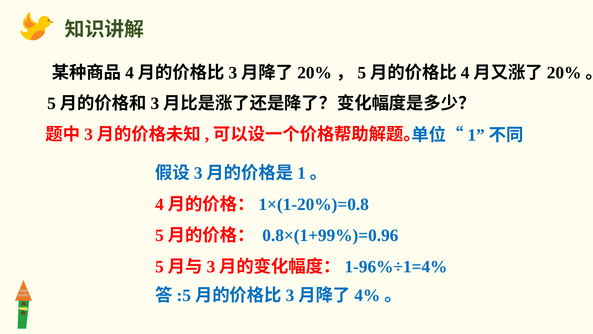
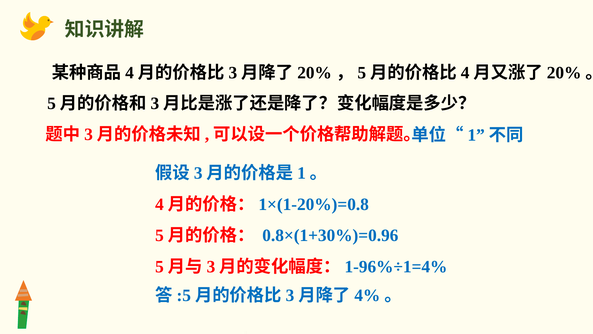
0.8×(1+99%)=0.96: 0.8×(1+99%)=0.96 -> 0.8×(1+30%)=0.96 (330, 235)
